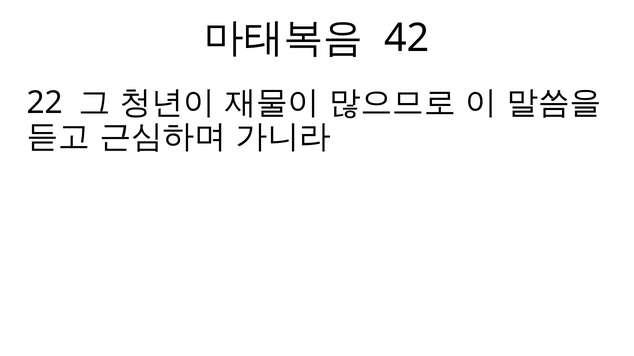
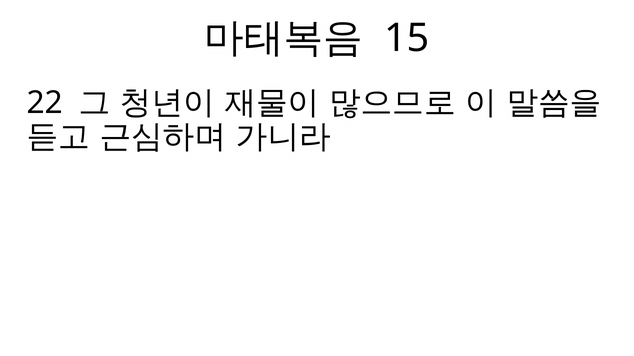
42: 42 -> 15 (407, 38)
